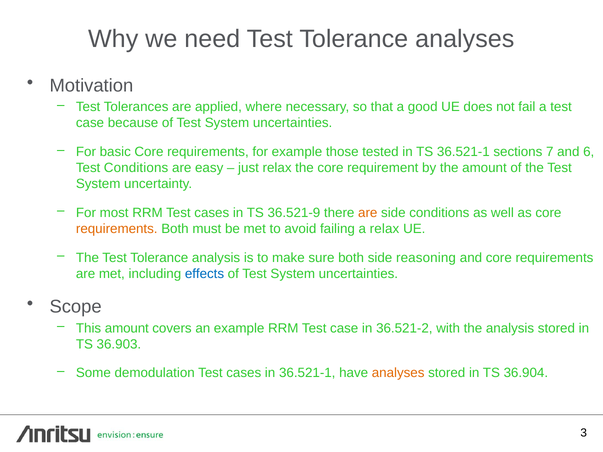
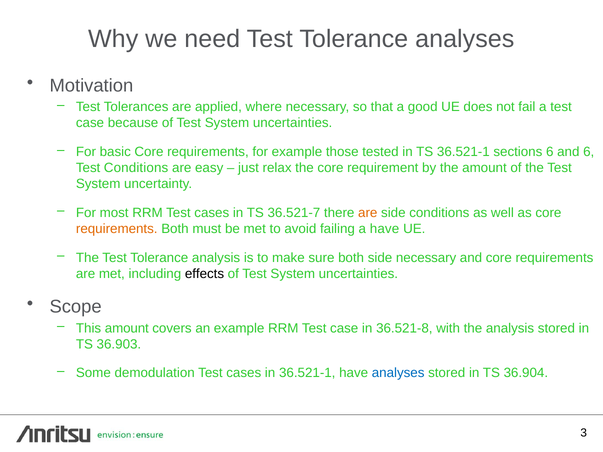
sections 7: 7 -> 6 (550, 152)
36.521-9: 36.521-9 -> 36.521-7 (294, 213)
a relax: relax -> have (385, 229)
side reasoning: reasoning -> necessary (426, 258)
effects colour: blue -> black (204, 274)
36.521-2: 36.521-2 -> 36.521-8 (404, 328)
analyses colour: orange -> blue (398, 373)
